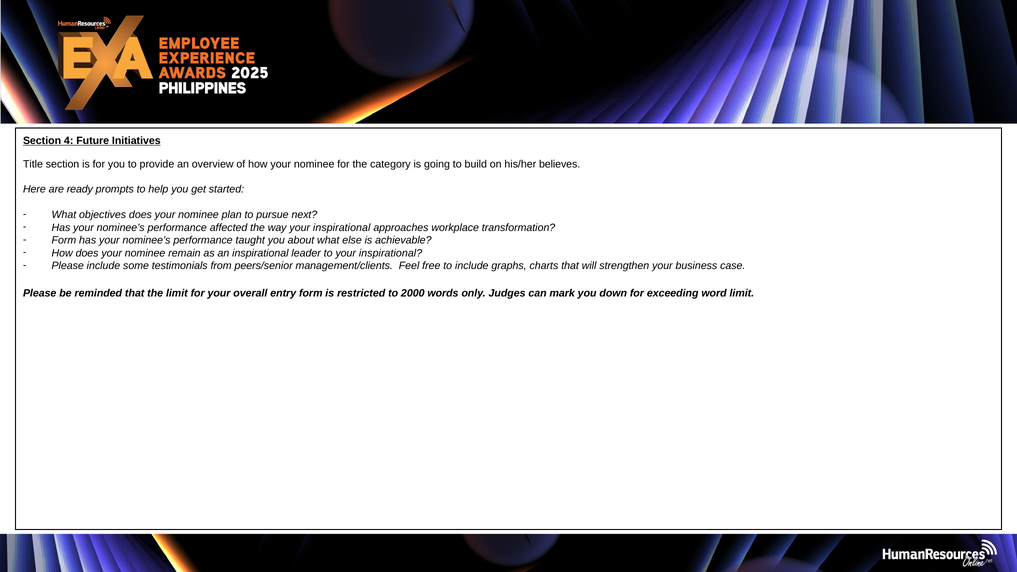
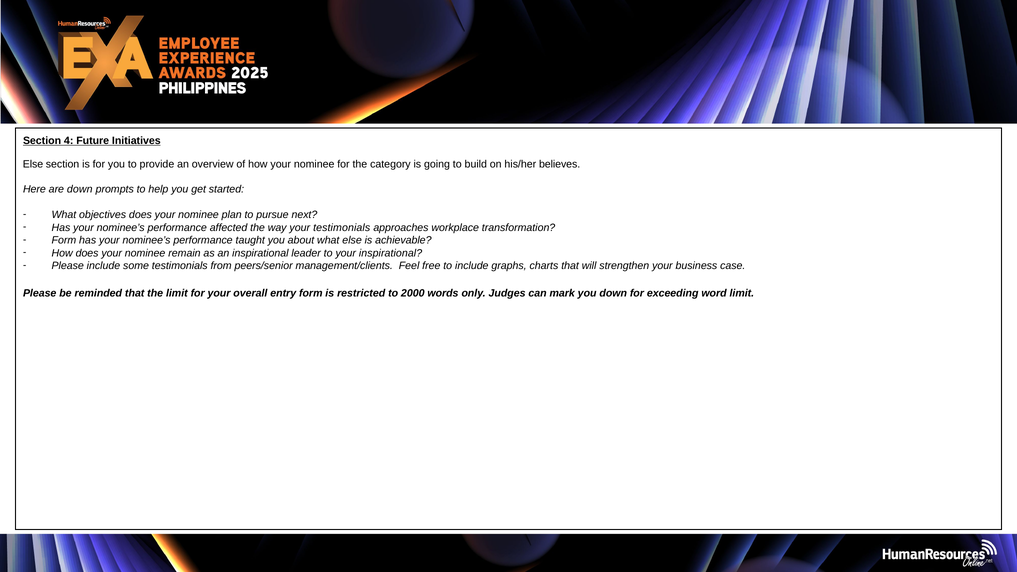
Title: Title -> Else (33, 164)
are ready: ready -> down (80, 190)
way your inspirational: inspirational -> testimonials (342, 228)
